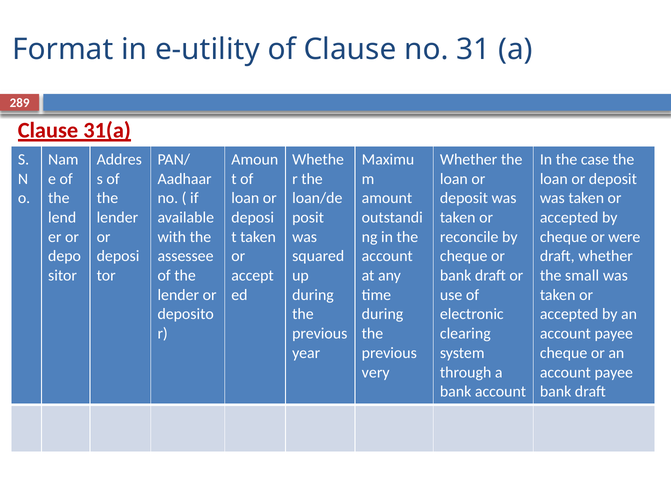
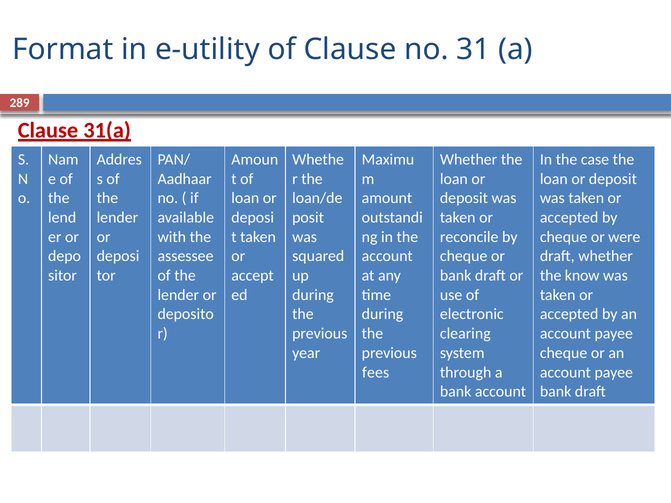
small: small -> know (582, 276)
very: very -> fees (376, 373)
